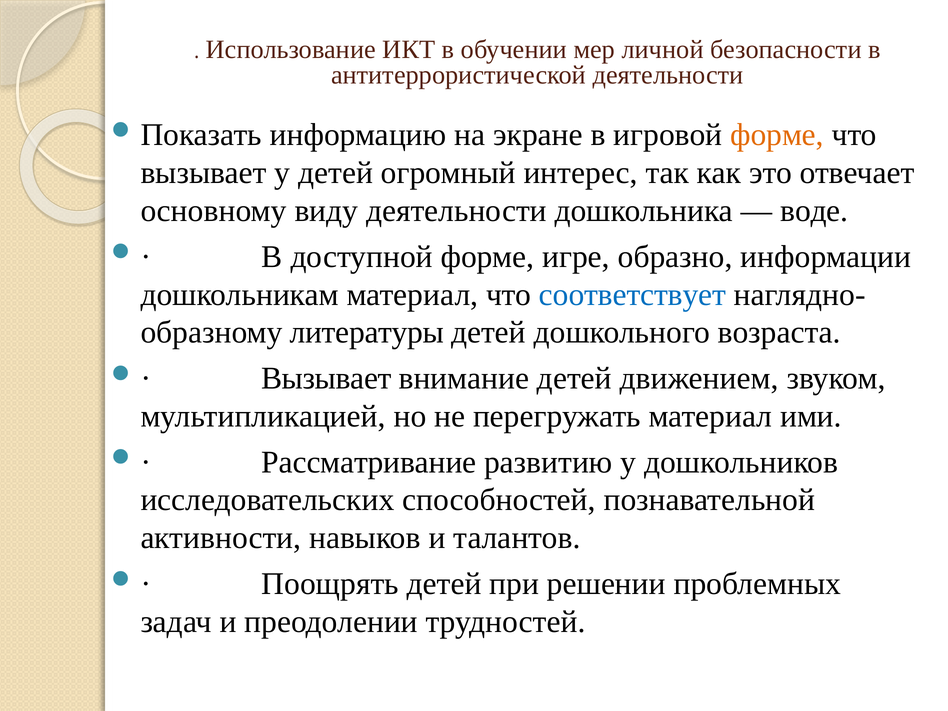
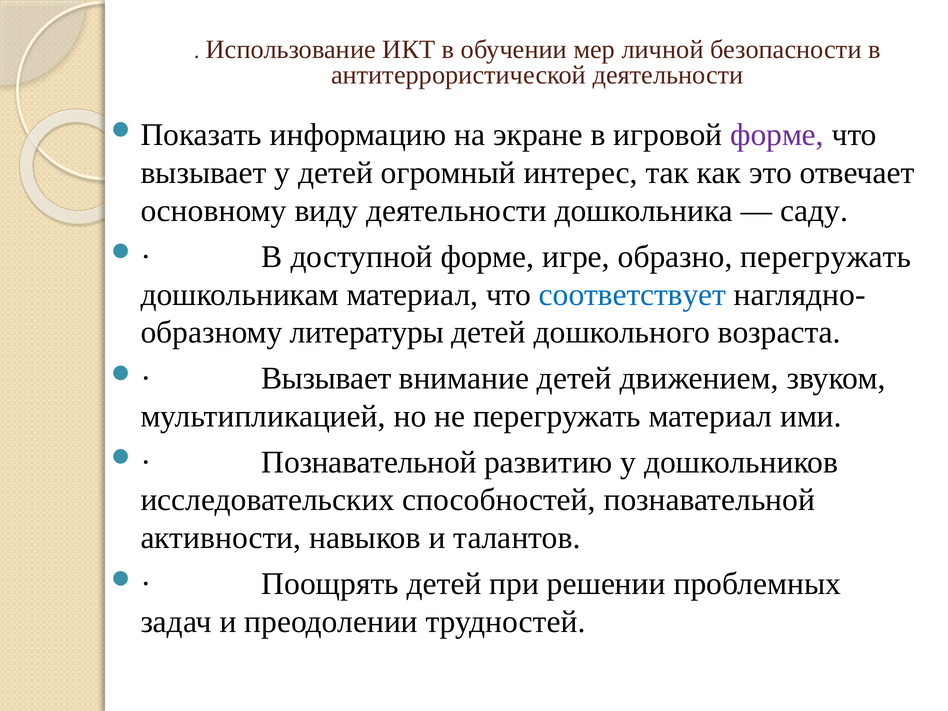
форме colour: orange -> purple (777, 135)
воде: воде -> саду (814, 211)
образно информации: информации -> перегружать (826, 257)
Рассматривание: Рассматривание -> Познавательной (369, 462)
